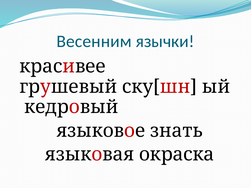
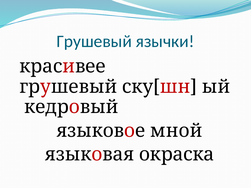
Весенним: Весенним -> Грушевый (94, 41)
знать: знать -> мной (176, 131)
